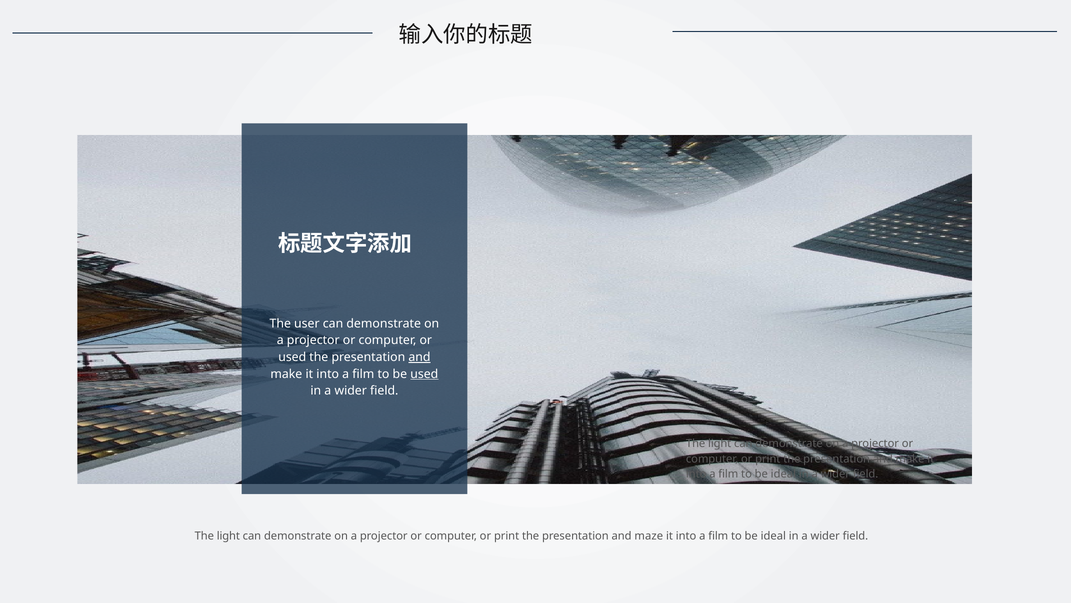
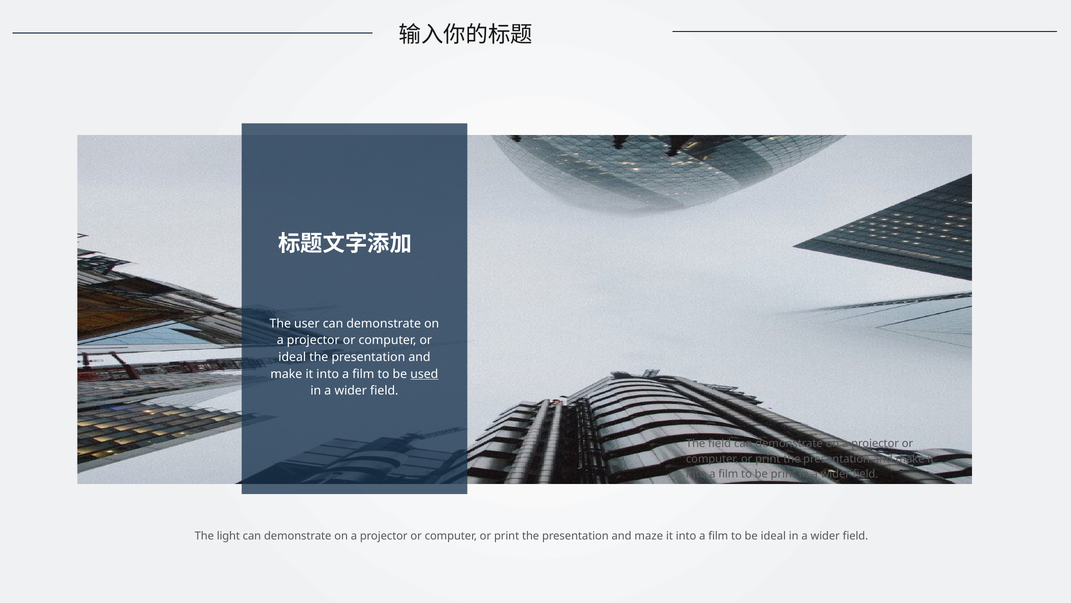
used: used -> ideal (292, 357)
and underline: present -> none (419, 357)
light: light -> field (720, 443)
ideal: ideal -> print (783, 474)
